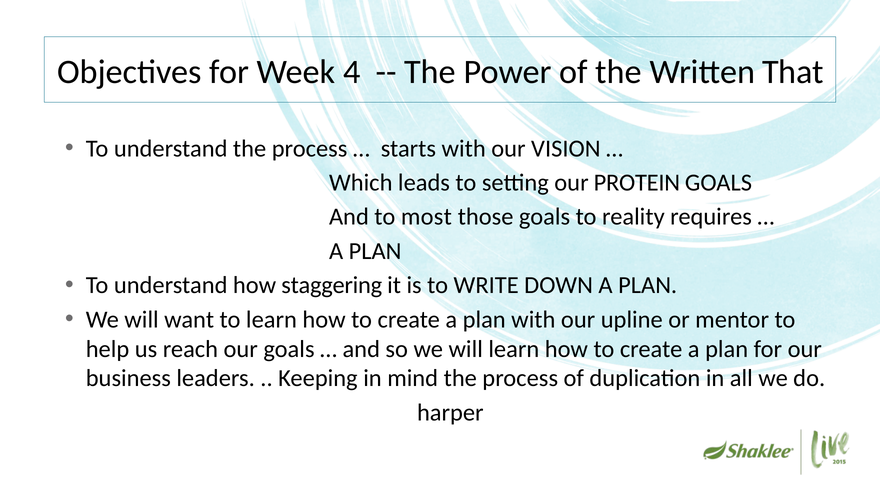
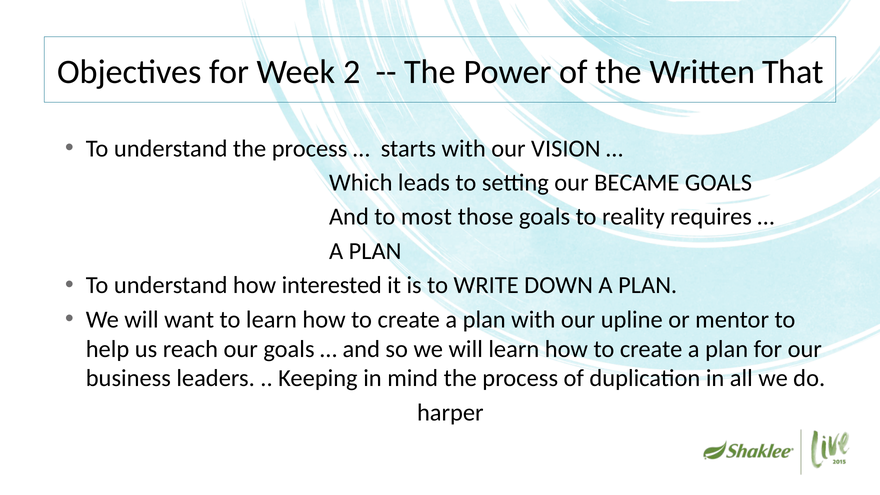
4: 4 -> 2 (352, 72)
PROTEIN: PROTEIN -> BECAME (637, 183)
staggering: staggering -> interested (332, 285)
